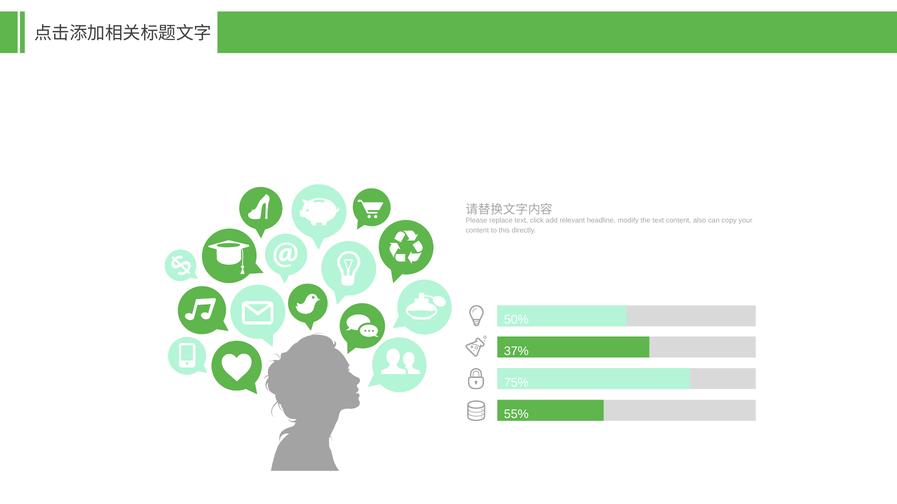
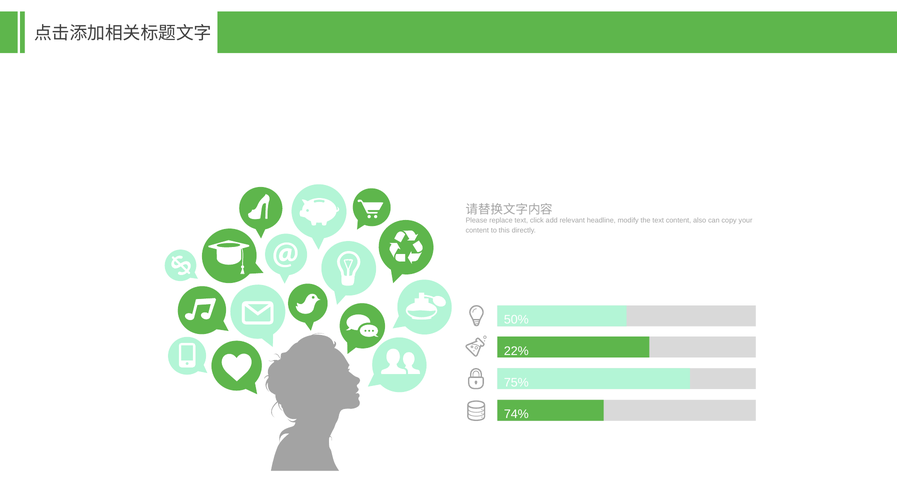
37%: 37% -> 22% (516, 351)
55%: 55% -> 74% (516, 415)
